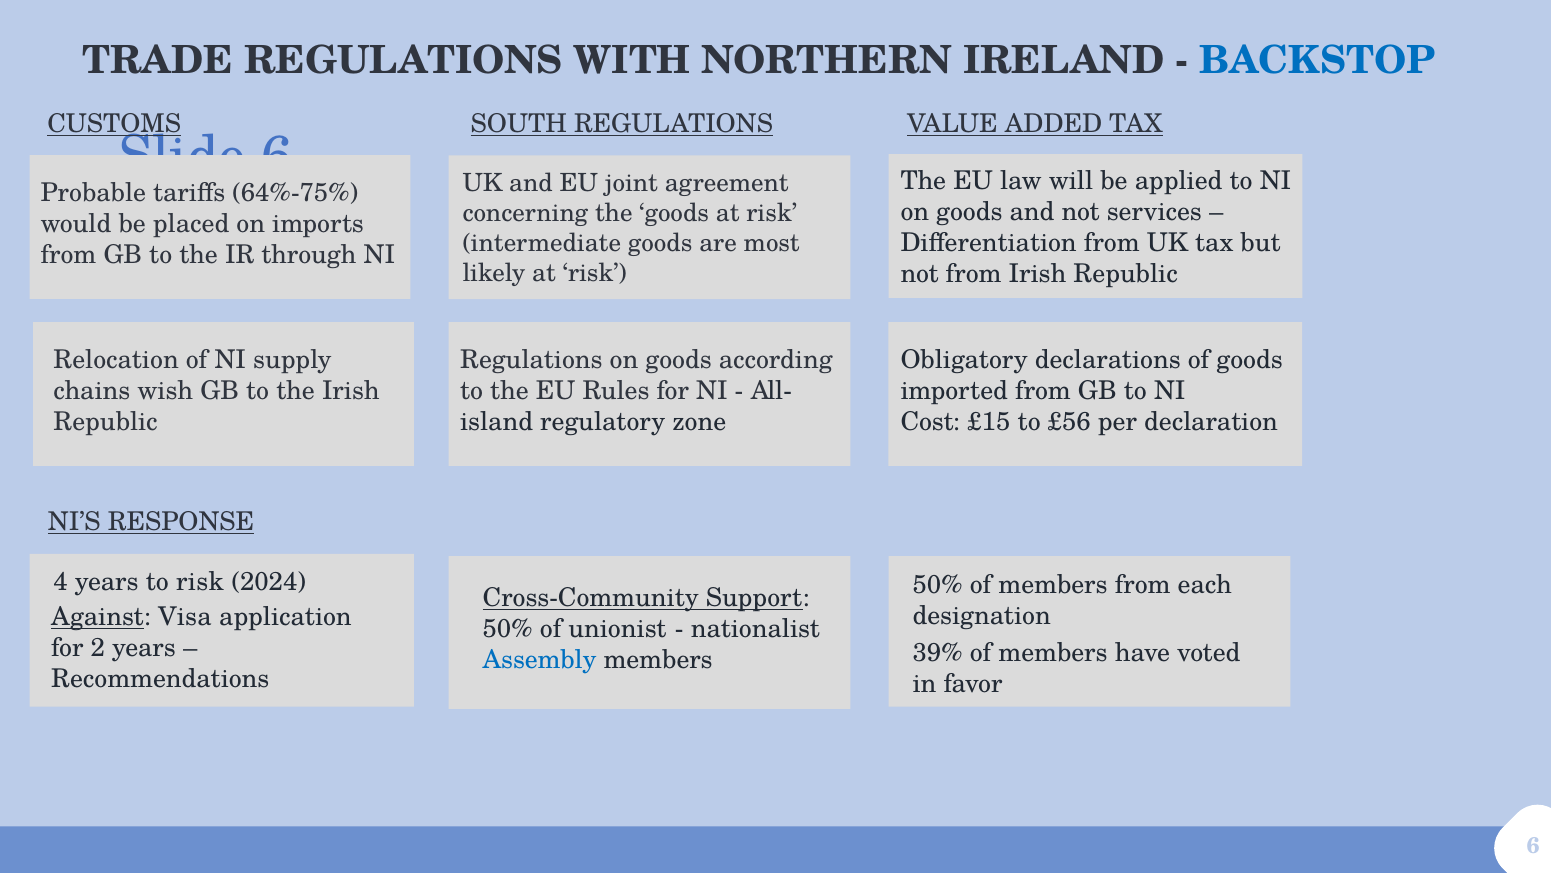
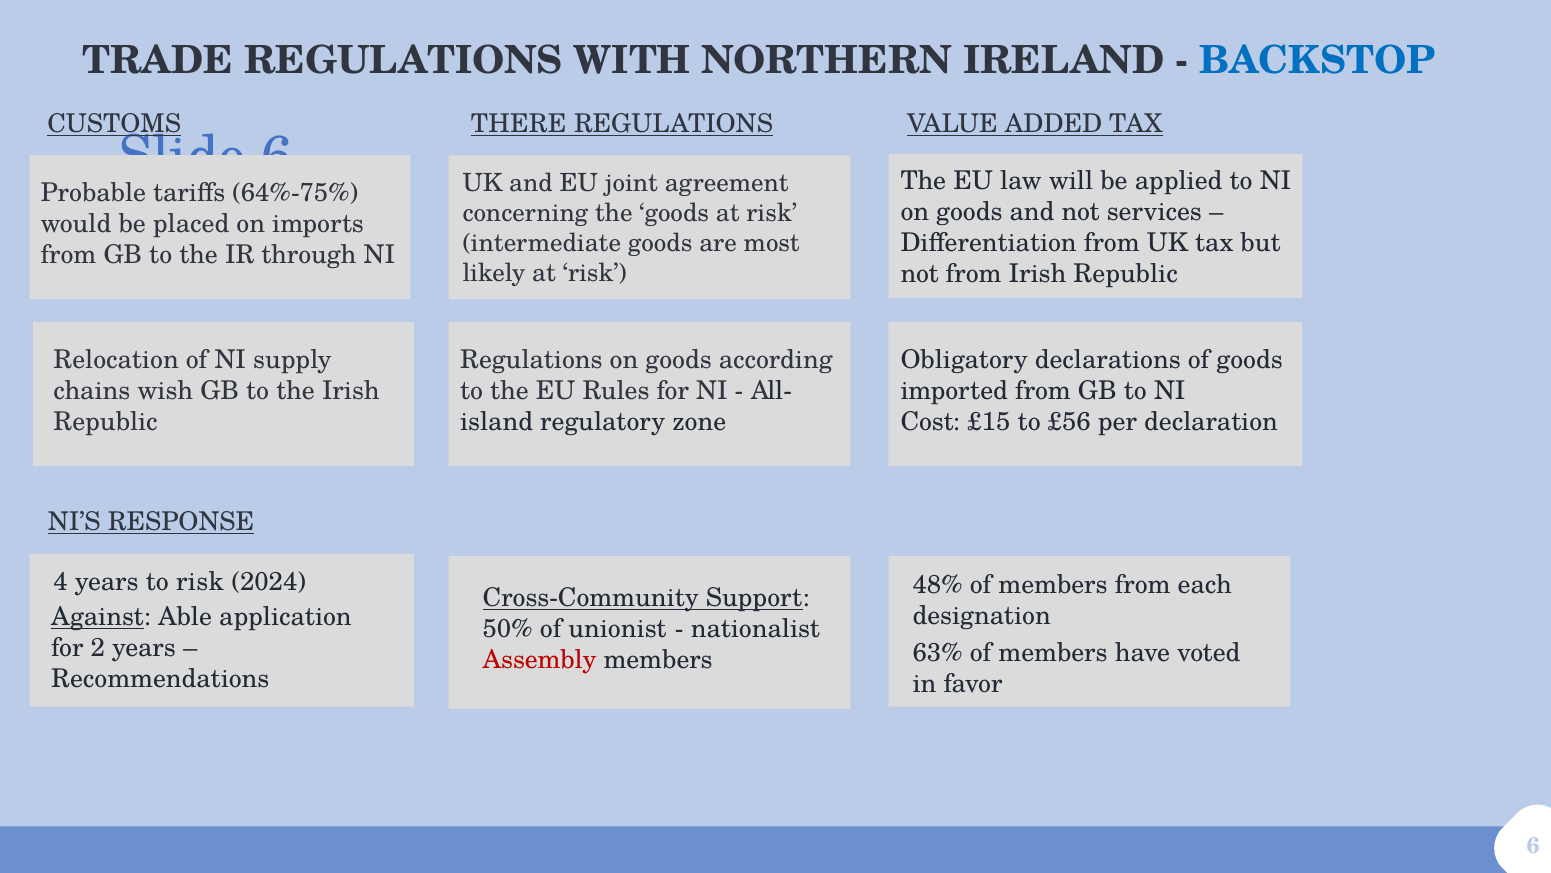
SOUTH: SOUTH -> THERE (519, 124)
50%: 50% -> 48% (938, 584)
Visa: Visa -> Able (185, 617)
39%: 39% -> 63% (938, 652)
Assembly colour: blue -> red (540, 660)
